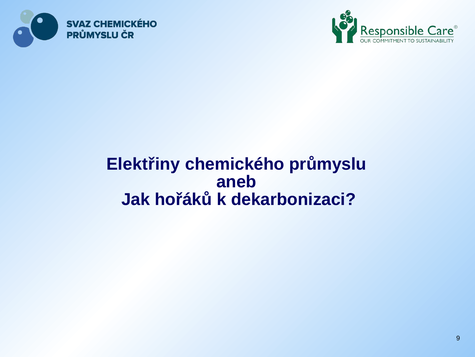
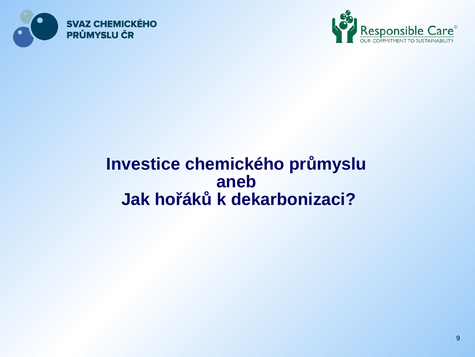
Elektřiny: Elektřiny -> Investice (143, 164)
